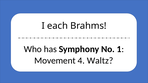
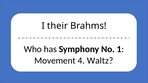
each: each -> their (57, 26)
